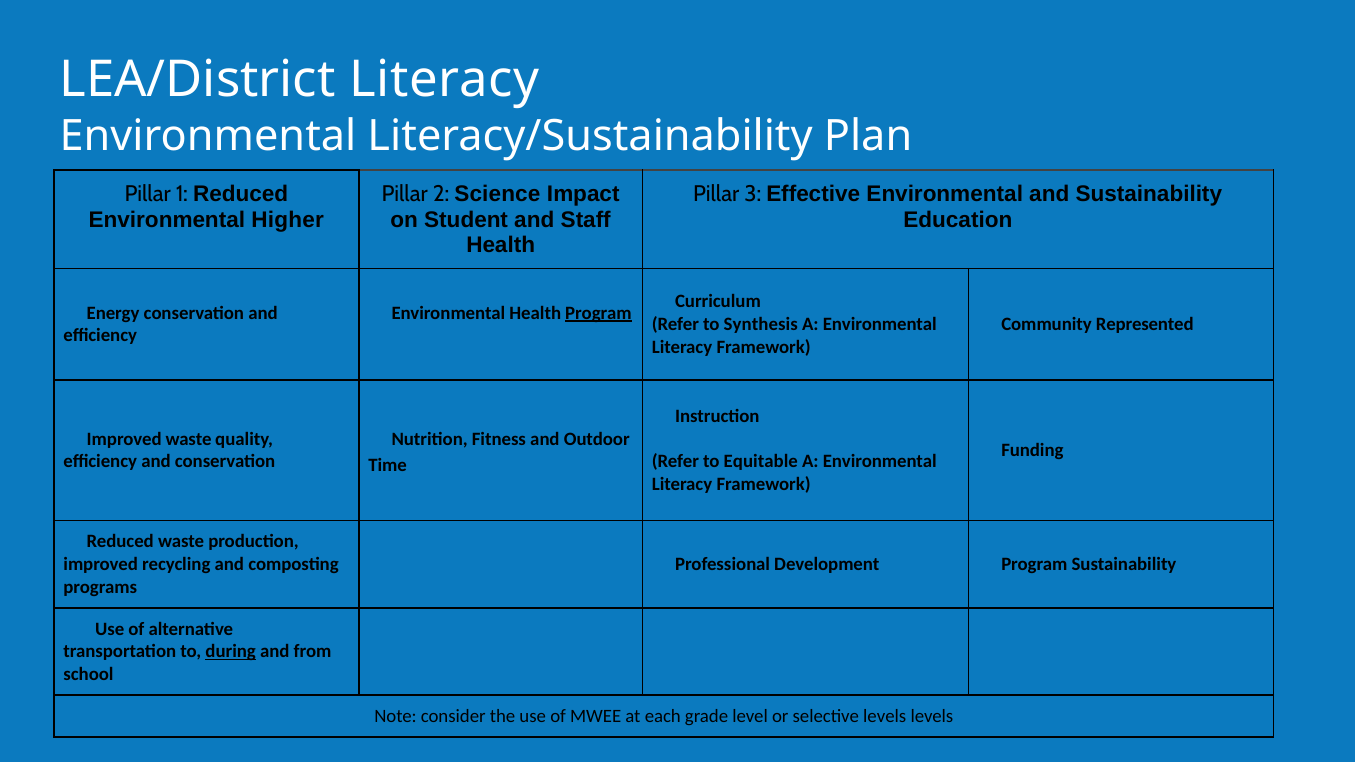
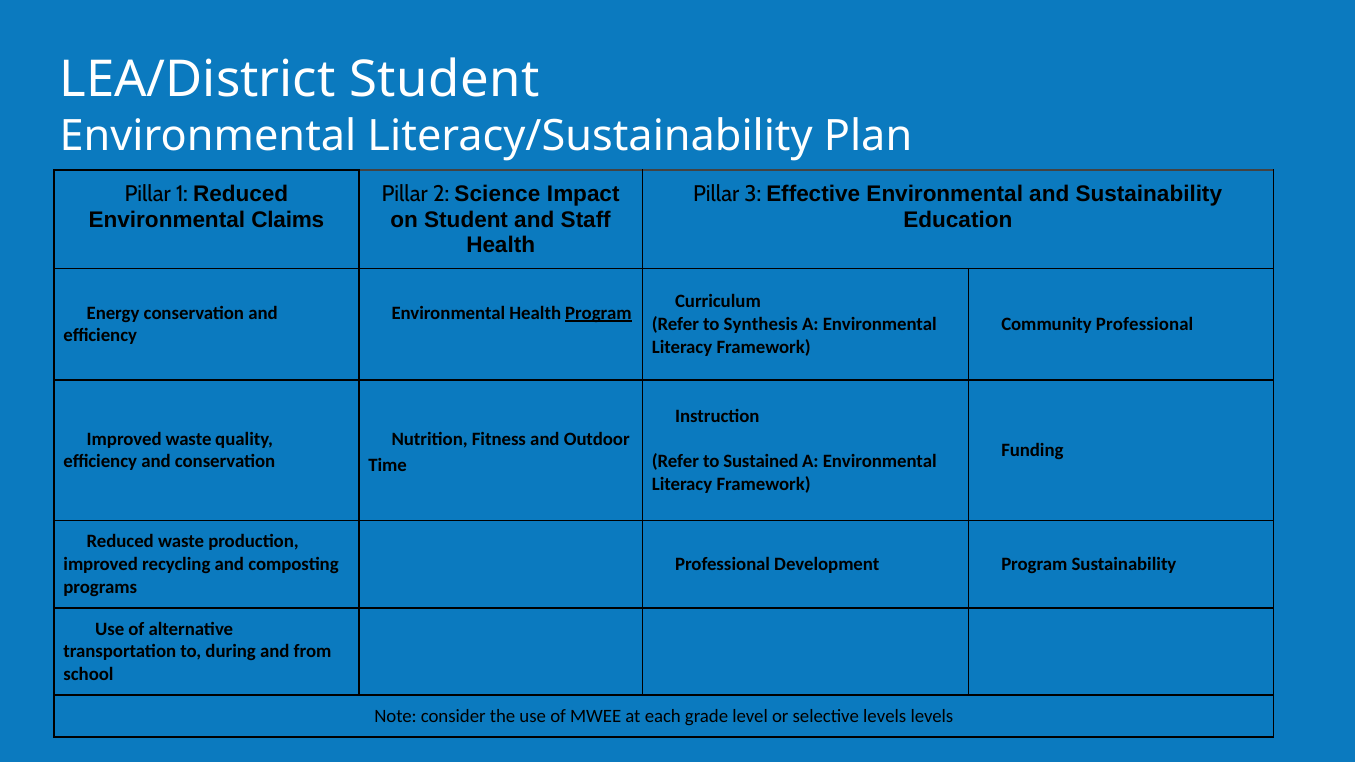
LEA/District Literacy: Literacy -> Student (444, 80)
Higher: Higher -> Claims (288, 220)
Represented: Represented -> Professional (1145, 324)
Equitable: Equitable -> Sustained (761, 462)
during underline: present -> none (231, 652)
